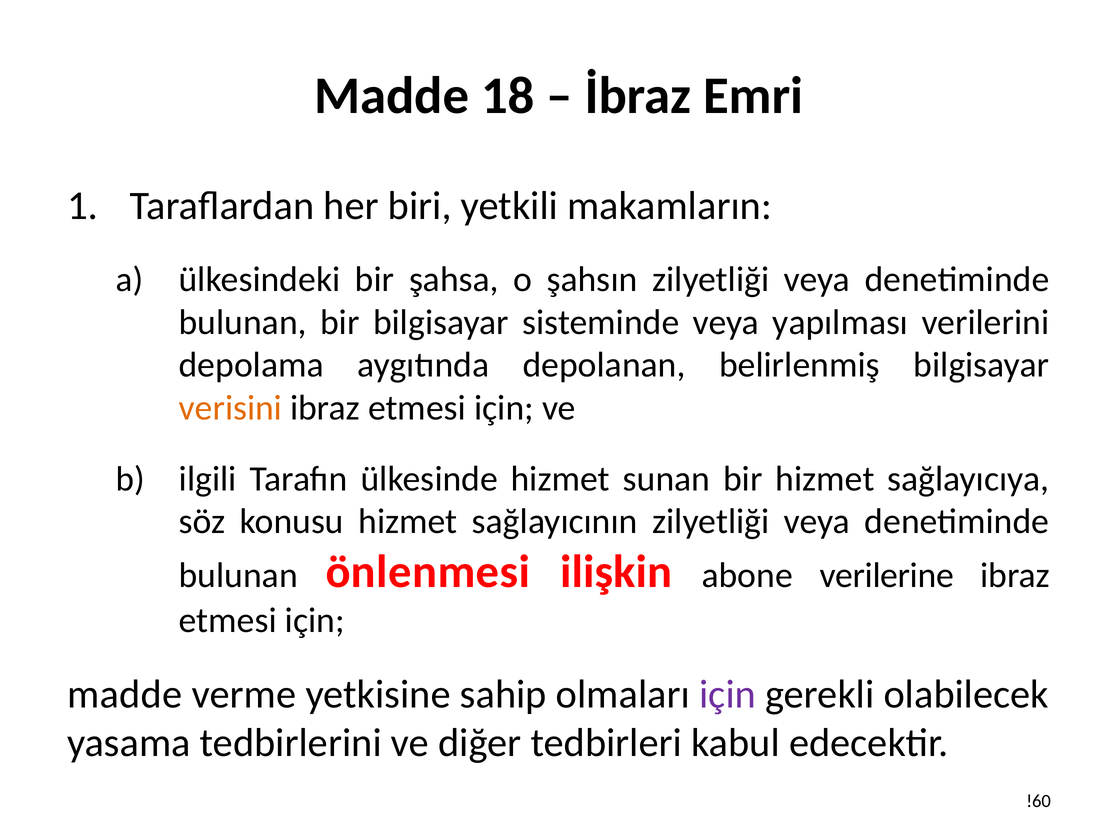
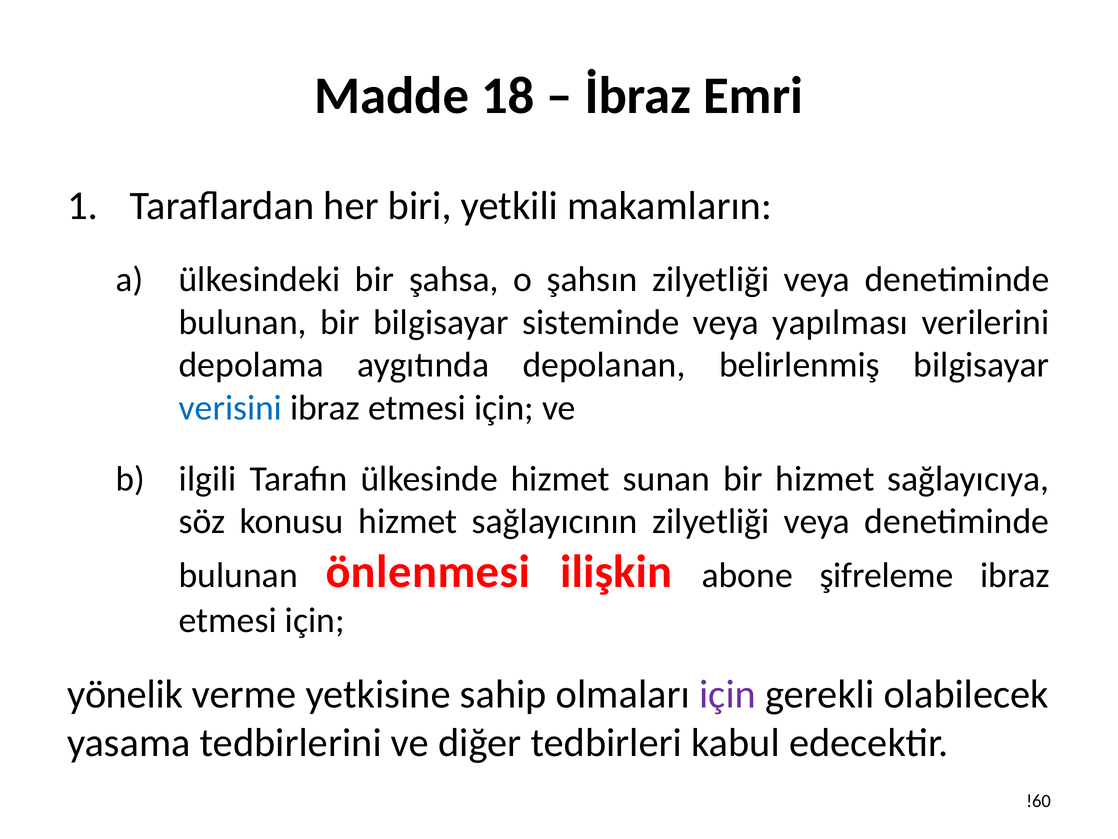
verisini colour: orange -> blue (230, 408)
verilerine: verilerine -> şifreleme (887, 575)
madde: madde -> yönelik (125, 694)
